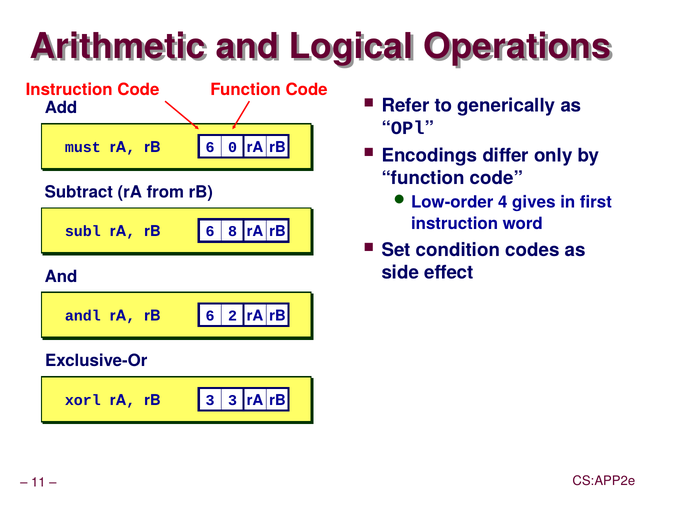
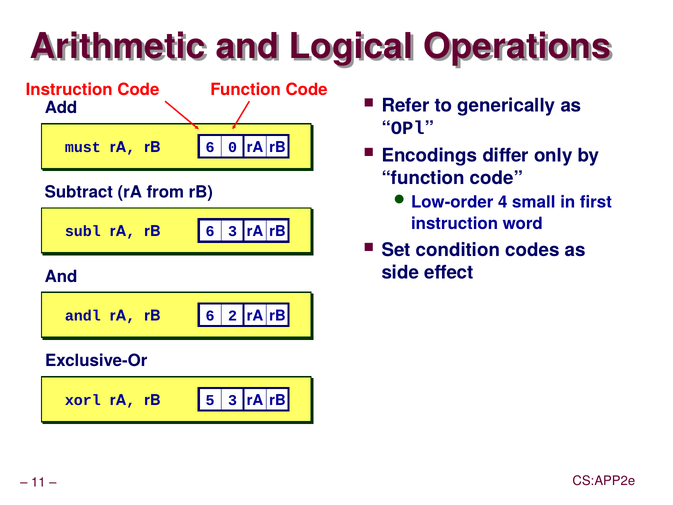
gives: gives -> small (534, 202)
6 8: 8 -> 3 (233, 231)
rB 3: 3 -> 5 (210, 400)
